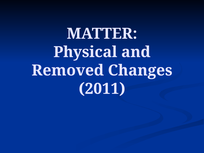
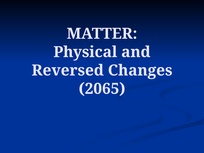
Removed: Removed -> Reversed (68, 70)
2011: 2011 -> 2065 (102, 89)
